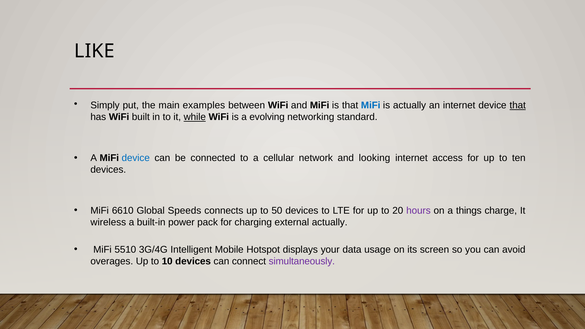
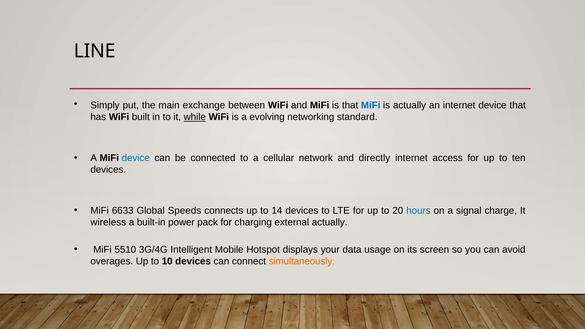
LIKE: LIKE -> LINE (95, 51)
examples: examples -> exchange (204, 105)
that underline: present -> none (518, 105)
looking: looking -> directly (374, 158)
6610: 6610 -> 6633 (123, 211)
50: 50 -> 14 (277, 211)
hours colour: purple -> blue (418, 211)
things: things -> signal (469, 211)
simultaneously colour: purple -> orange (302, 261)
